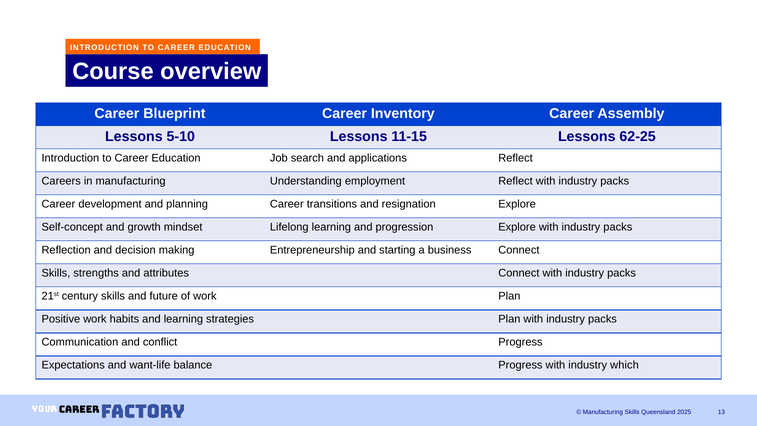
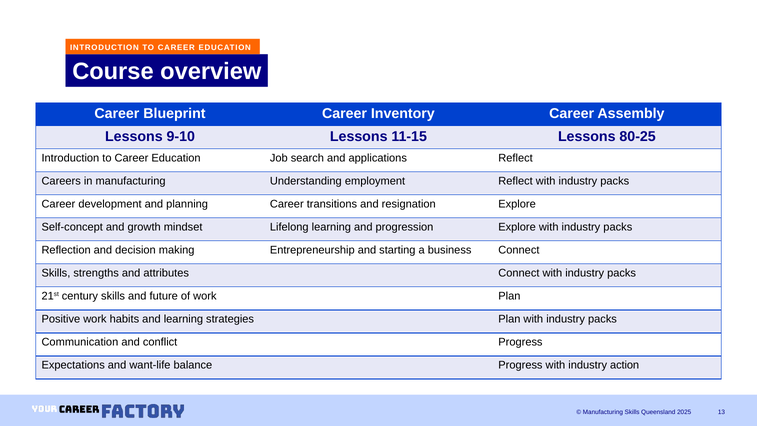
5-10: 5-10 -> 9-10 (181, 137)
62-25: 62-25 -> 80-25 (638, 137)
which: which -> action (625, 365)
